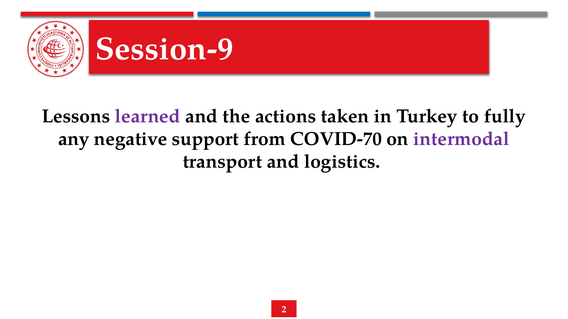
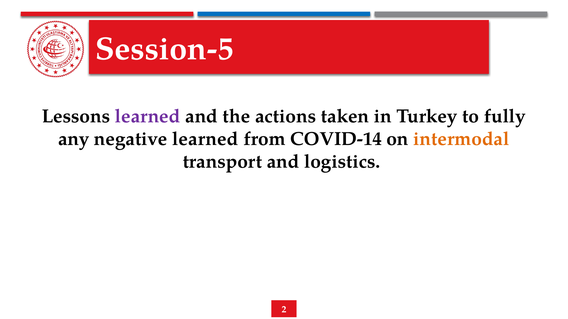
Session-9: Session-9 -> Session-5 (164, 49)
negative support: support -> learned (205, 139)
COVID-70: COVID-70 -> COVID-14 (336, 139)
intermodal colour: purple -> orange (461, 139)
